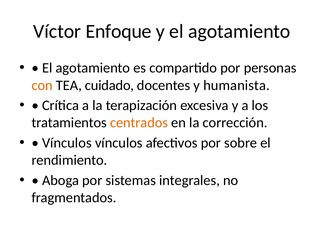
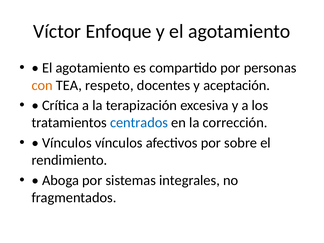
cuidado: cuidado -> respeto (109, 85)
humanista: humanista -> aceptación (237, 85)
centrados colour: orange -> blue (139, 123)
